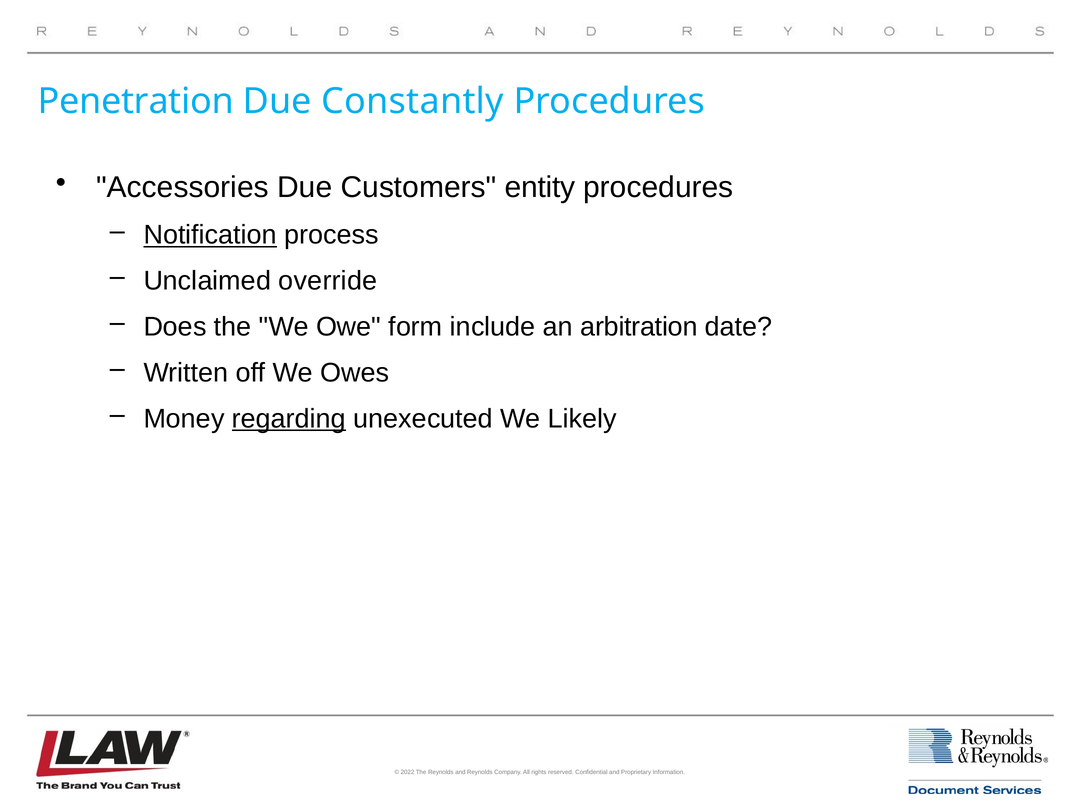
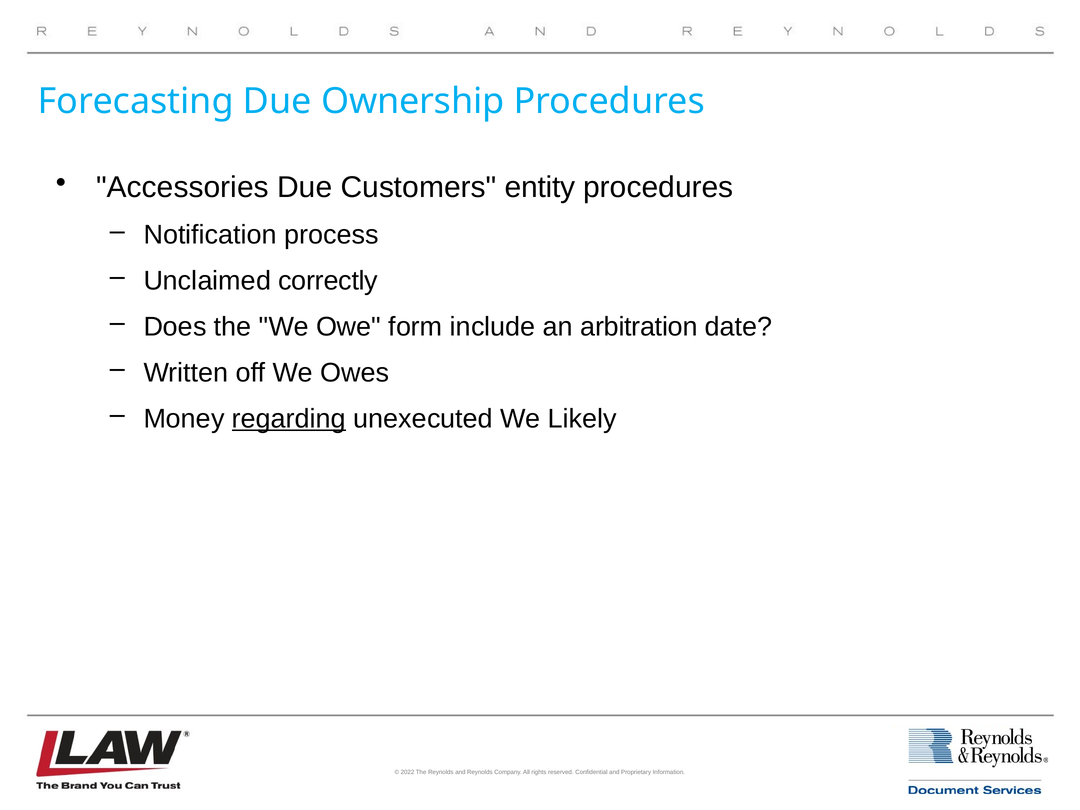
Penetration: Penetration -> Forecasting (136, 102)
Constantly: Constantly -> Ownership (413, 102)
Notification underline: present -> none (210, 235)
override: override -> correctly (328, 281)
